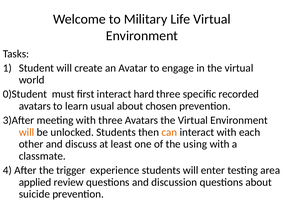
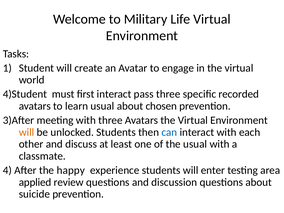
0)Student: 0)Student -> 4)Student (25, 94)
hard: hard -> pass (144, 94)
can colour: orange -> blue (169, 132)
the using: using -> usual (195, 144)
trigger: trigger -> happy (71, 170)
